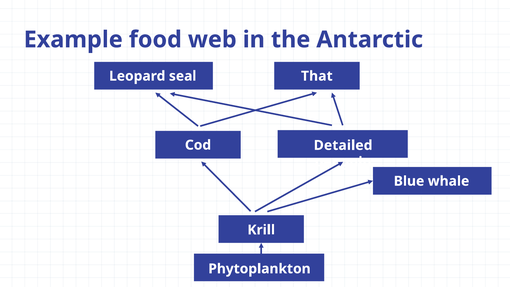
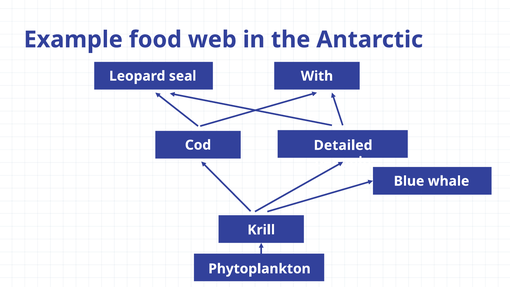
That: That -> With (317, 76)
